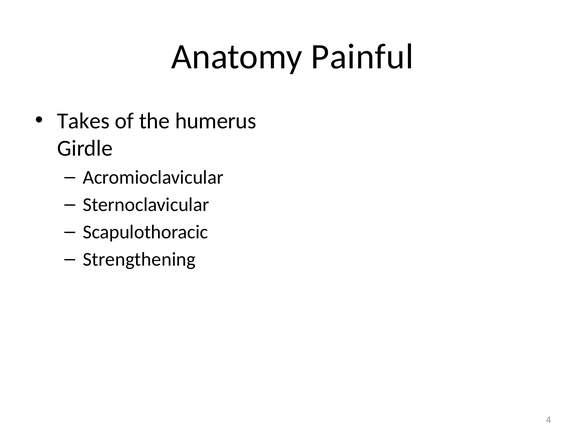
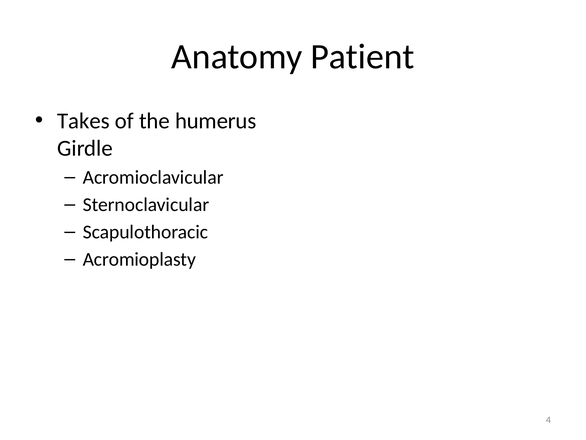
Painful: Painful -> Patient (362, 57)
Strengthening: Strengthening -> Acromioplasty (139, 259)
